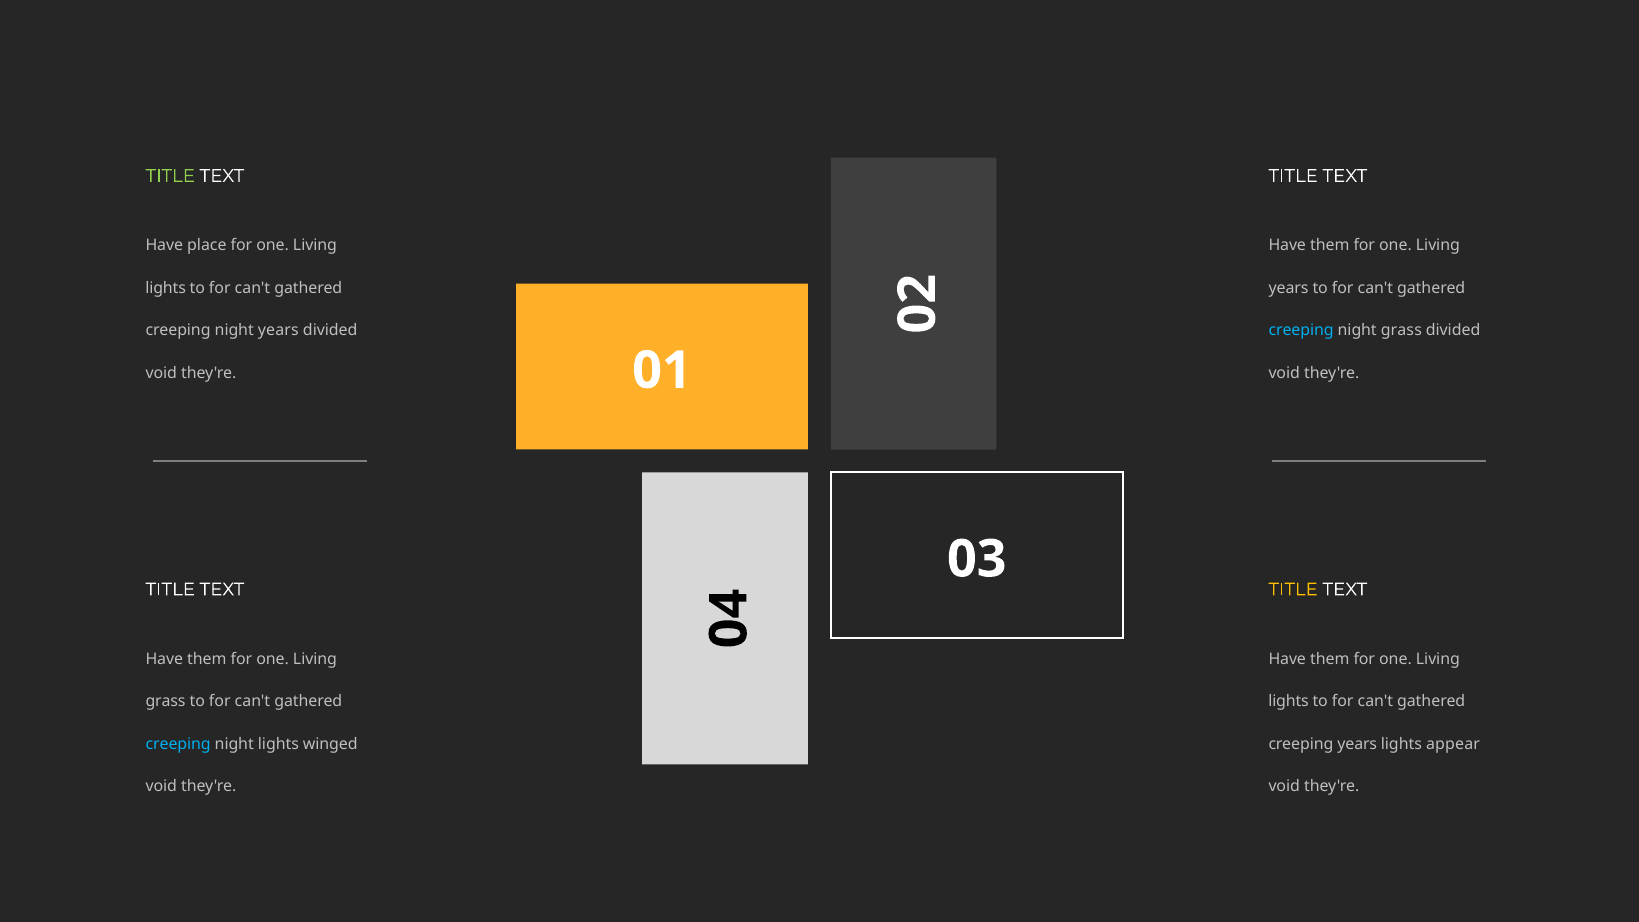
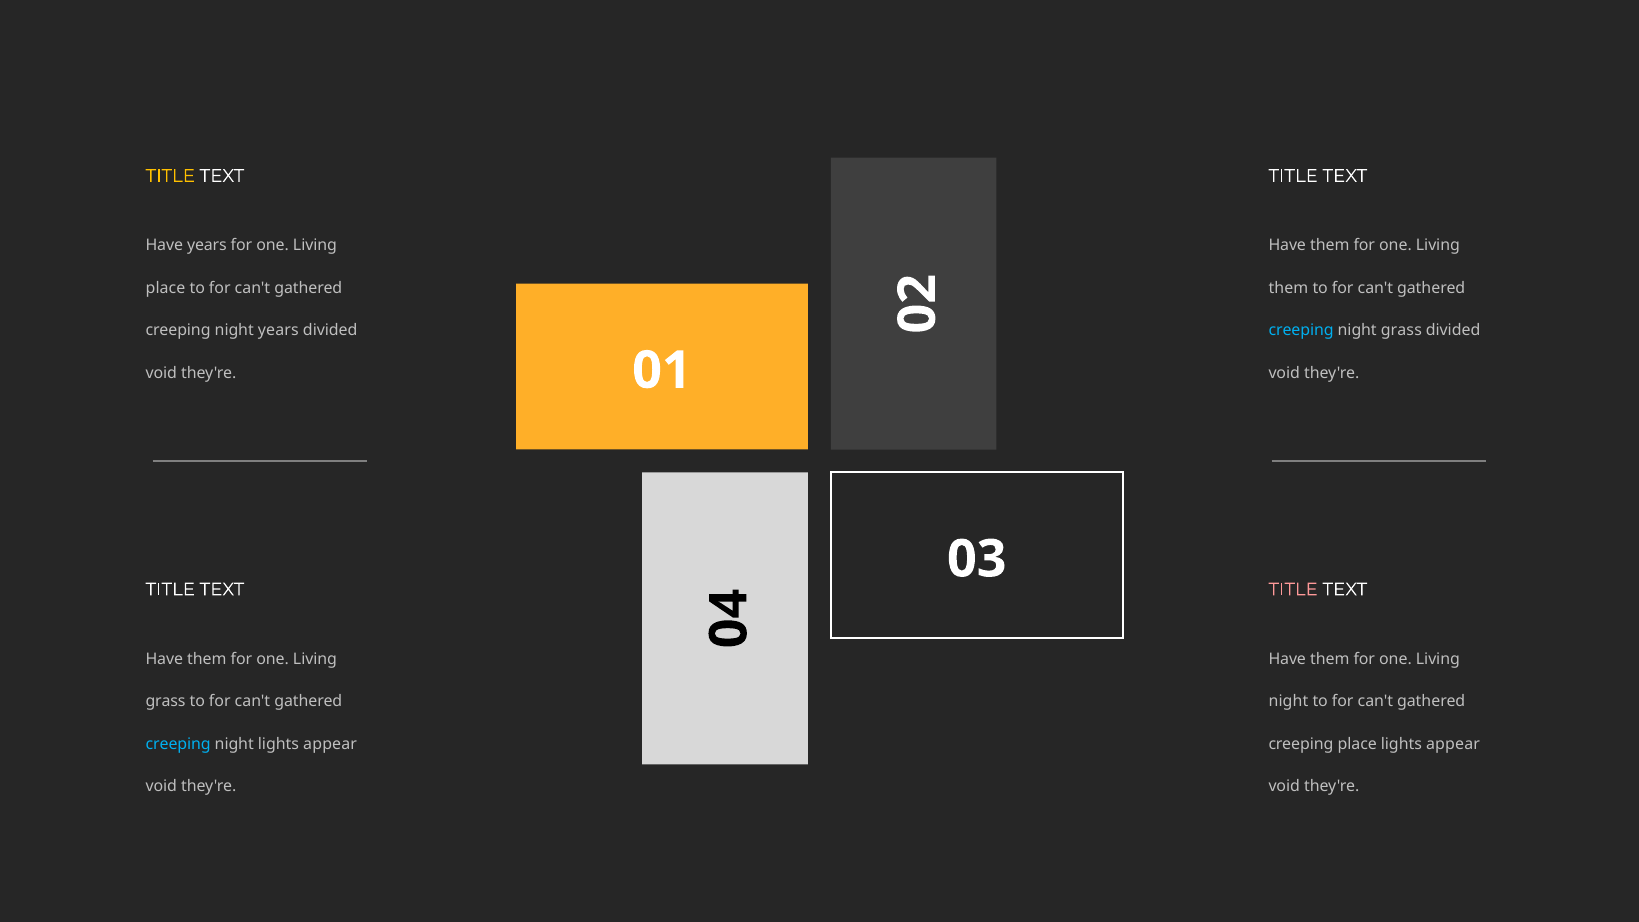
TITLE colour: light green -> yellow (170, 176)
Have place: place -> years (207, 246)
lights: lights -> place (166, 288)
years: years -> them (1288, 288)
TITLE colour: yellow -> pink (1293, 589)
lights: lights -> night (1288, 702)
night lights winged: winged -> appear (330, 744)
creeping years: years -> place (1357, 744)
